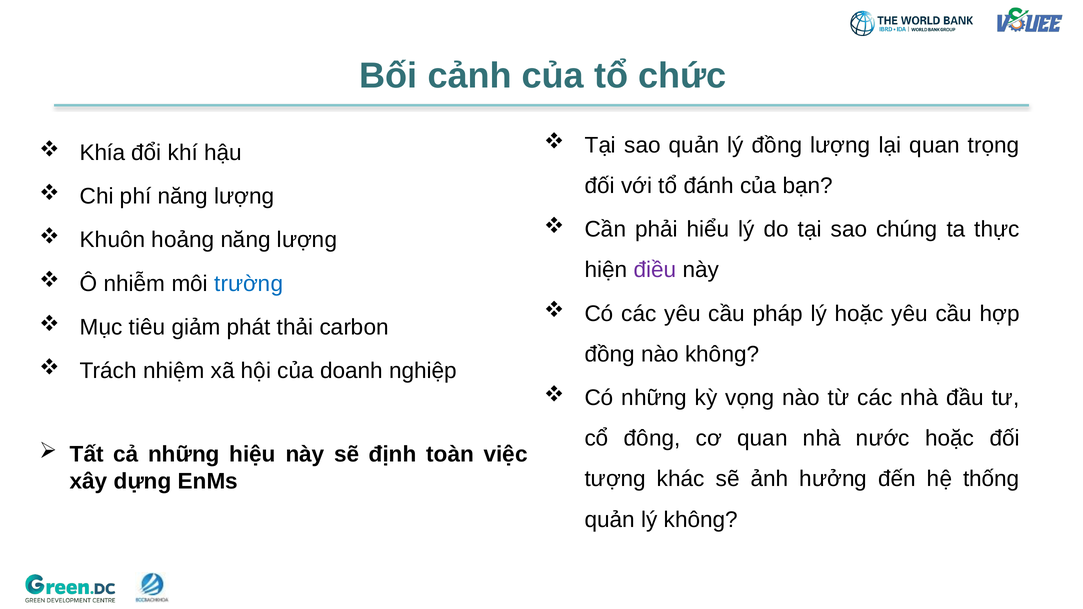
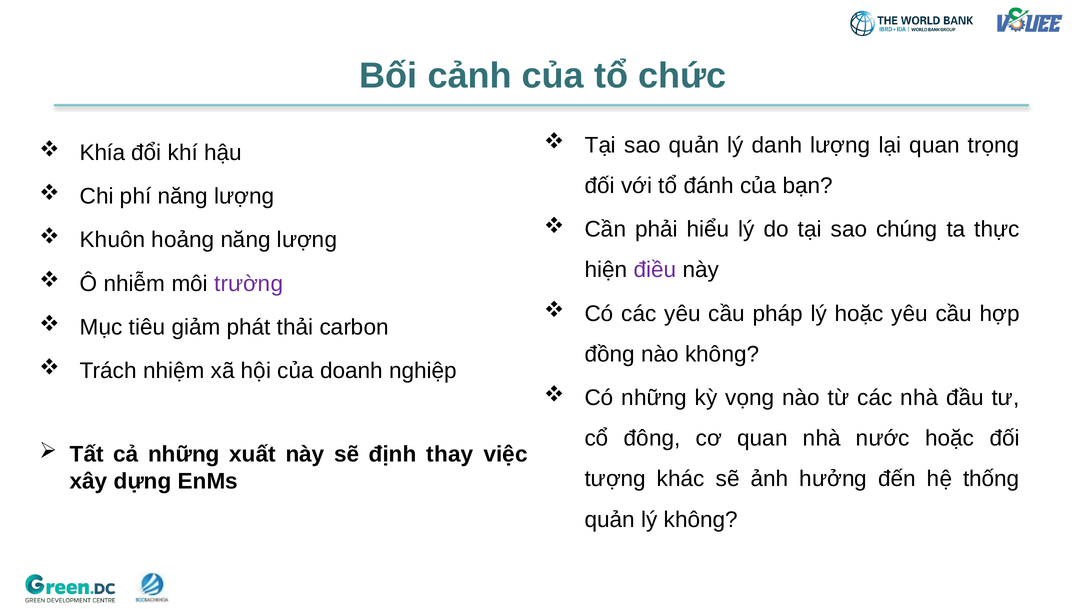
lý đồng: đồng -> danh (777, 145)
trường colour: blue -> purple (249, 284)
hiệu: hiệu -> xuất (253, 454)
toàn: toàn -> thay (450, 454)
